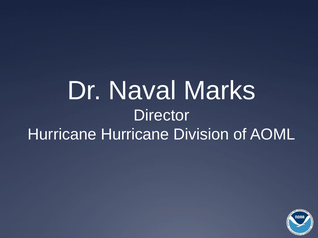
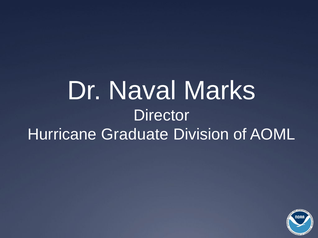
Hurricane Hurricane: Hurricane -> Graduate (135, 135)
